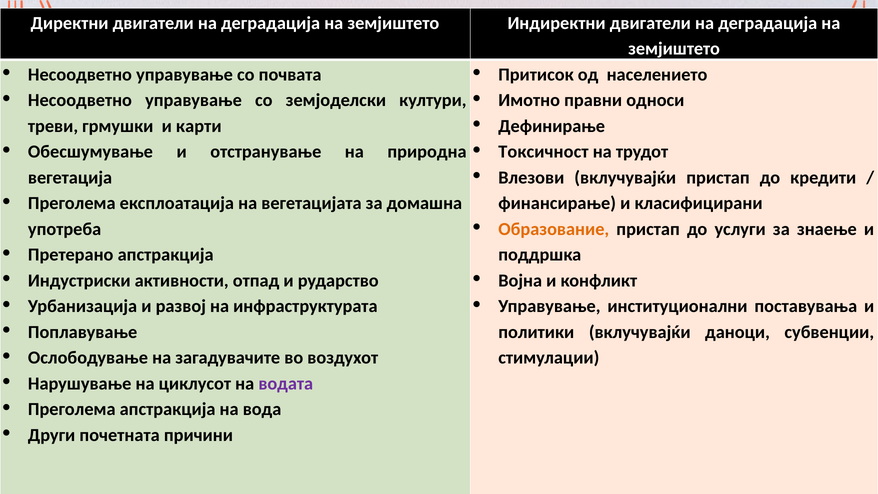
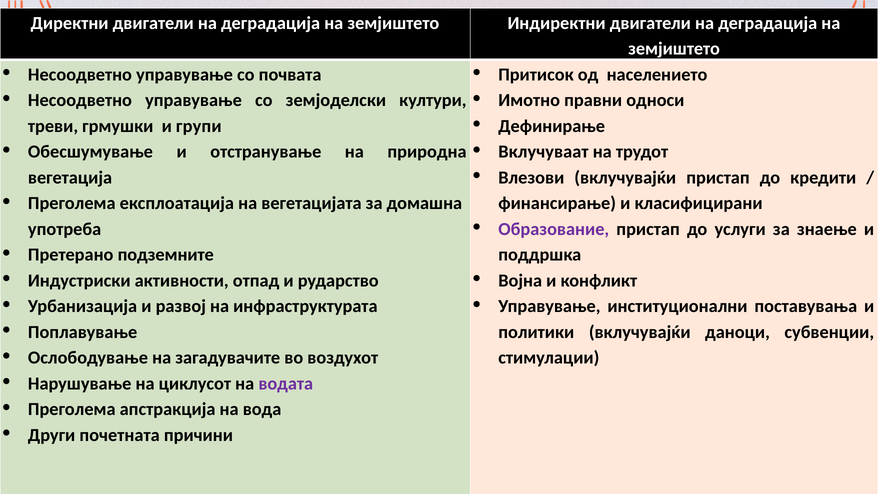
карти: карти -> групи (199, 126)
Токсичност: Токсичност -> Вклучуваат (543, 152)
Образование colour: orange -> purple (554, 229)
Претерано апстракција: апстракција -> подземните (166, 255)
